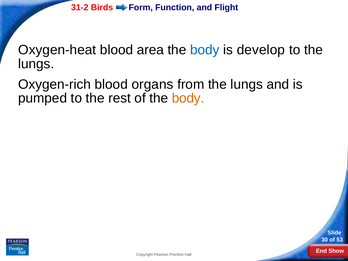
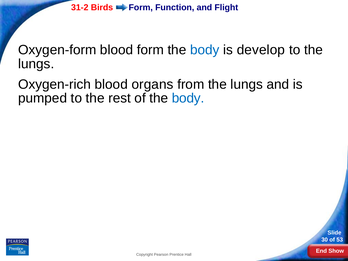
Oxygen-heat: Oxygen-heat -> Oxygen-form (57, 50)
blood area: area -> form (150, 50)
body colour: orange -> blue (188, 98)
